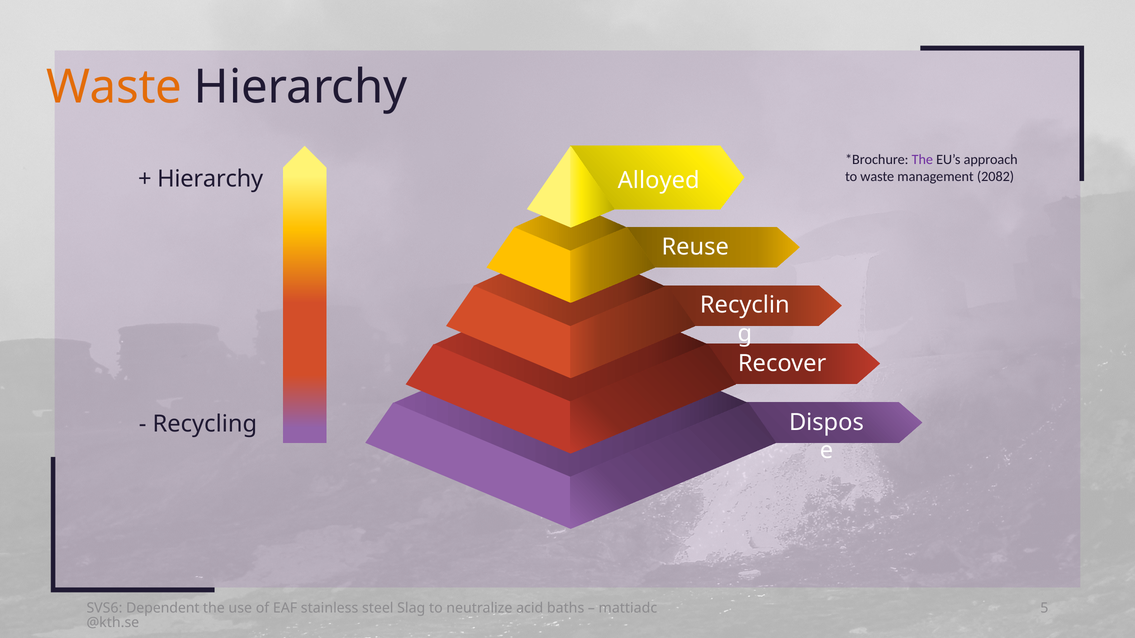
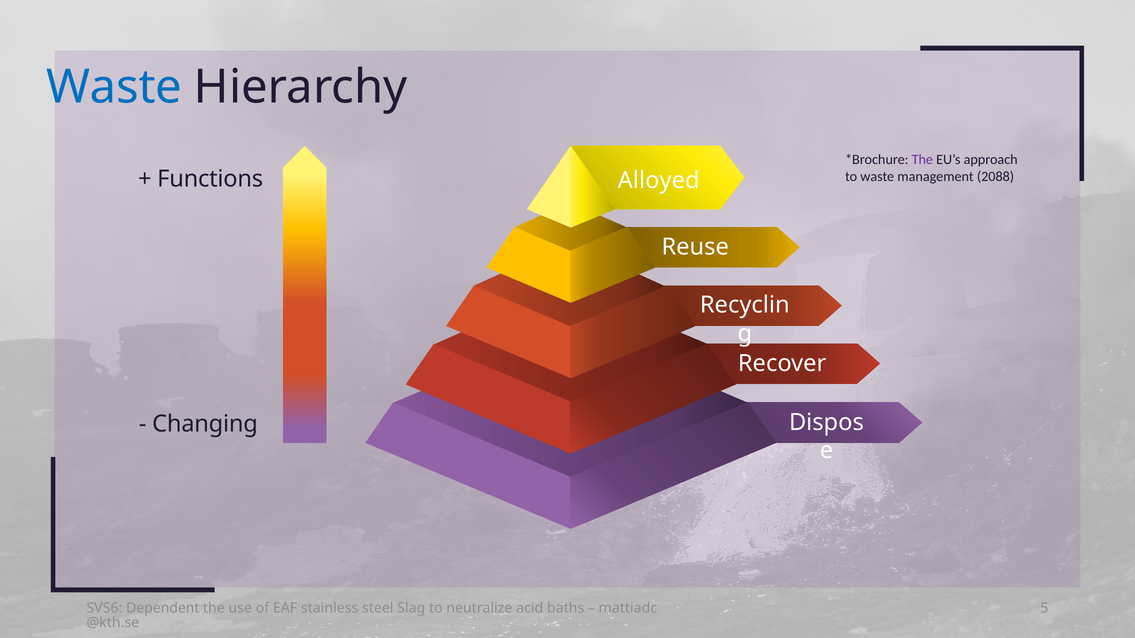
Waste colour: orange -> blue (114, 87)
2082: 2082 -> 2088 (996, 177)
Hierarchy: Hierarchy -> Functions (210, 179)
Recycling: Recycling -> Changing (205, 424)
